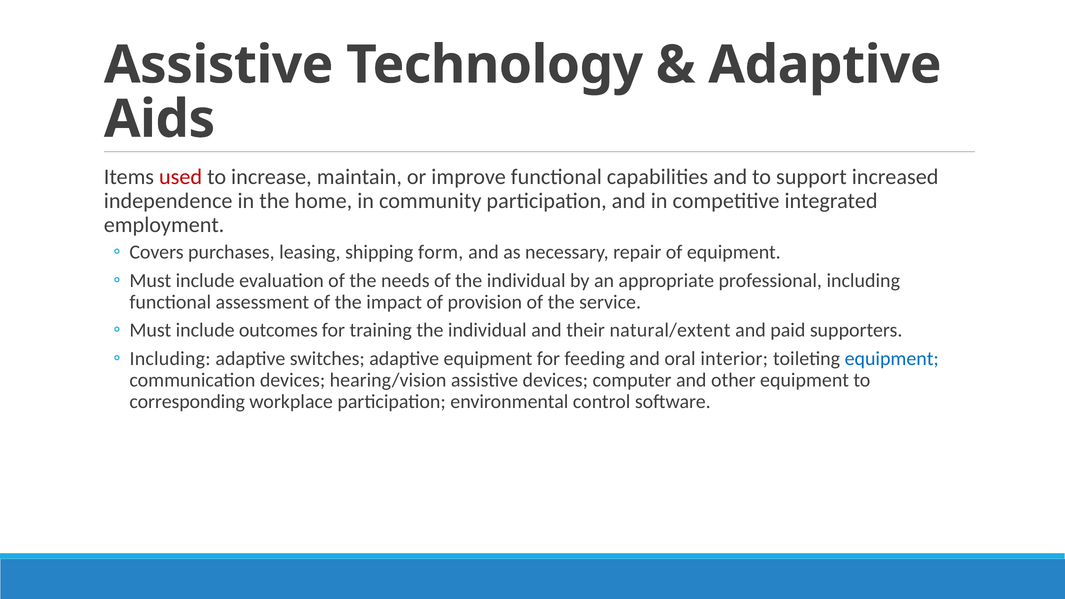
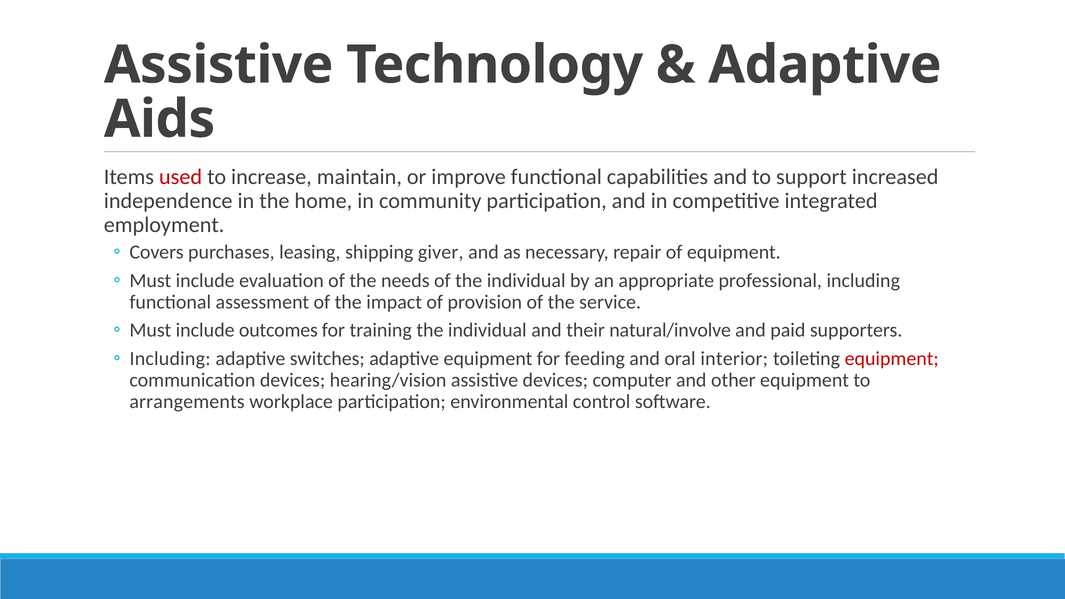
form: form -> giver (441, 252)
natural/extent: natural/extent -> natural/involve (670, 330)
equipment colour: blue -> red (892, 359)
corresponding: corresponding -> arrangements (187, 402)
